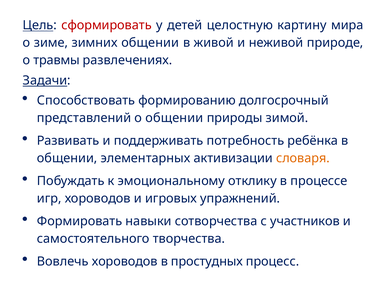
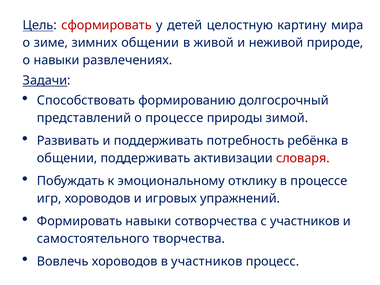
о травмы: травмы -> навыки (56, 60)
о общении: общении -> процессе (174, 118)
общении элементарных: элементарных -> поддерживать (145, 158)
словаря colour: orange -> red (303, 158)
в простудных: простудных -> участников (207, 261)
